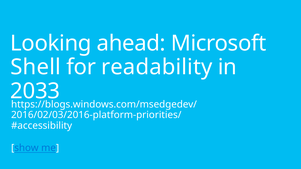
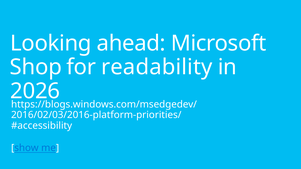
Shell: Shell -> Shop (36, 67)
2033: 2033 -> 2026 (35, 91)
